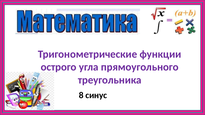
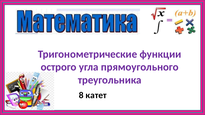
синус: синус -> катет (96, 95)
